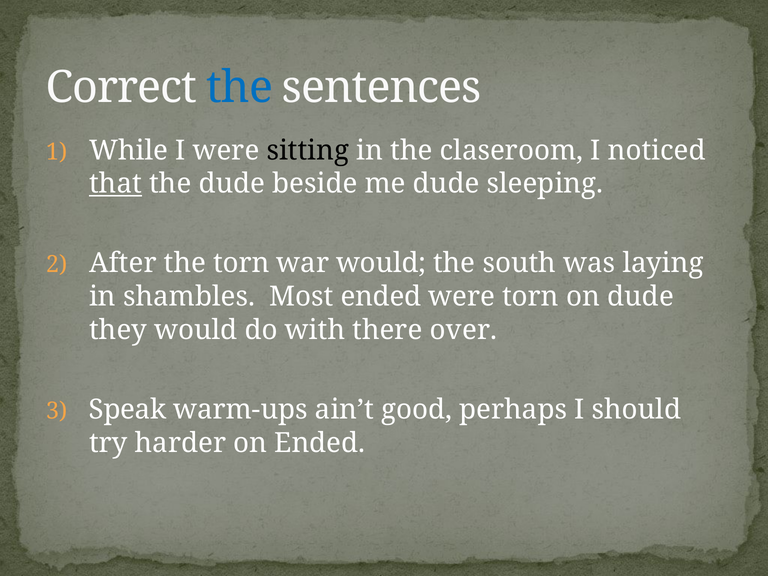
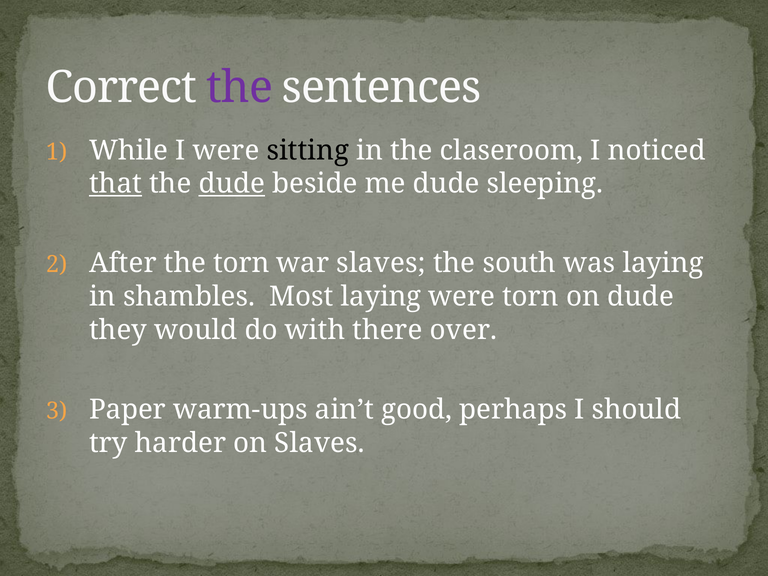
the colour: blue -> purple (240, 88)
dude underline: none -> present (232, 184)
war would: would -> slaves (381, 263)
Most ended: ended -> laying (381, 297)
Speak: Speak -> Paper (128, 410)
on Ended: Ended -> Slaves (320, 443)
